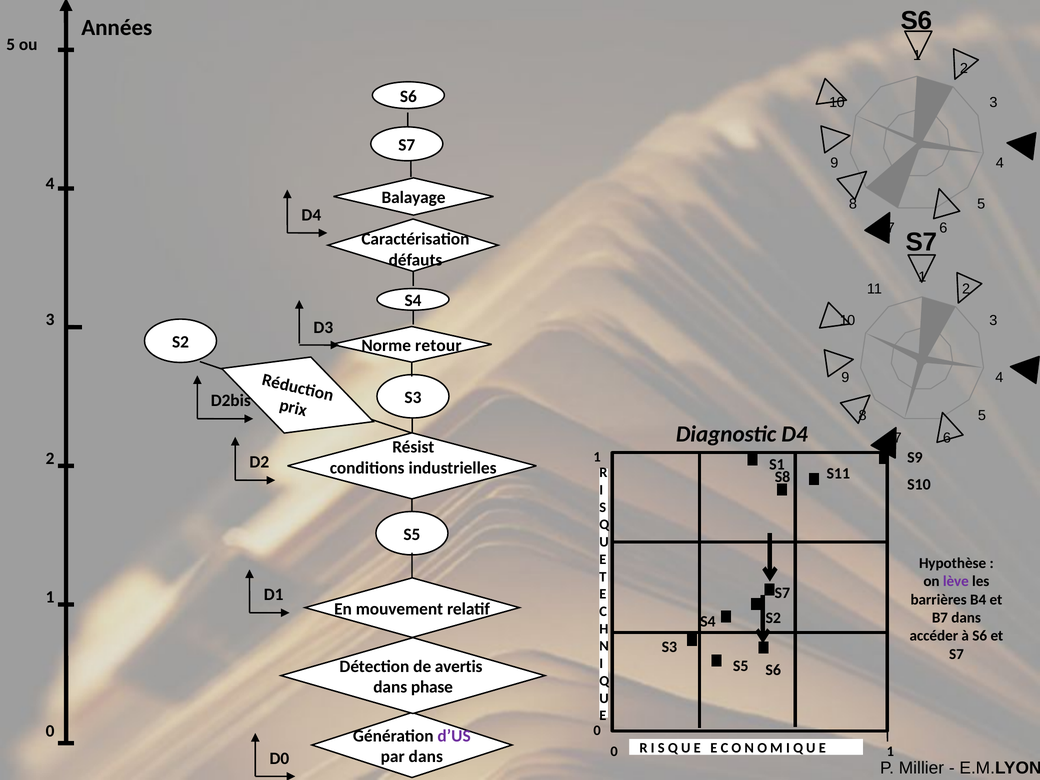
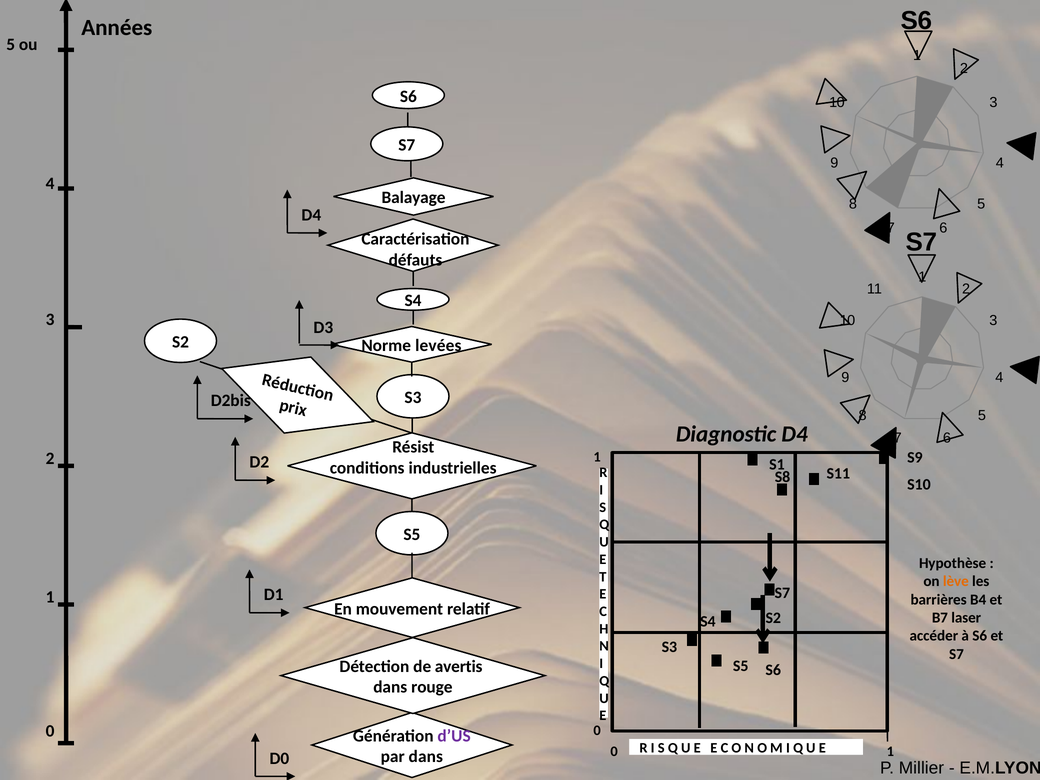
retour: retour -> levées (438, 346)
lève colour: purple -> orange (956, 581)
B7 dans: dans -> laser (966, 618)
phase: phase -> rouge (432, 687)
